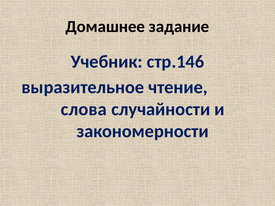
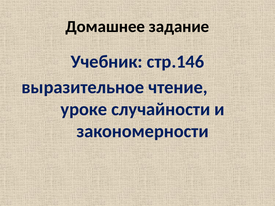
слова: слова -> уроке (84, 109)
